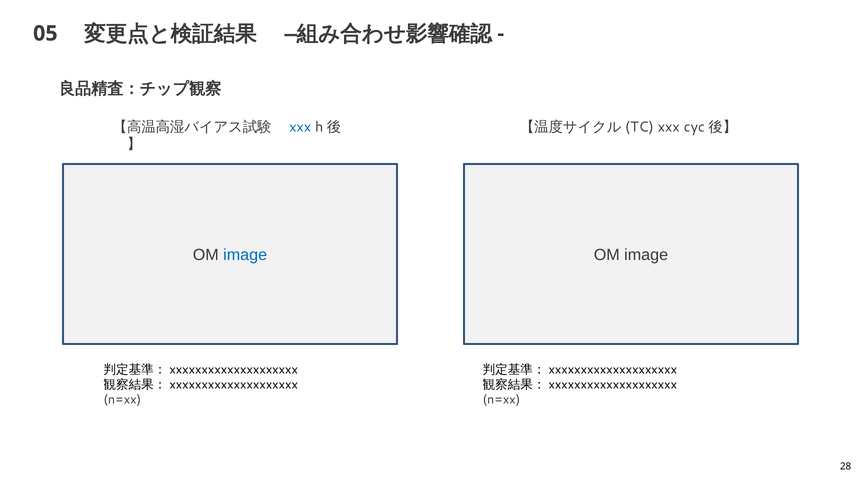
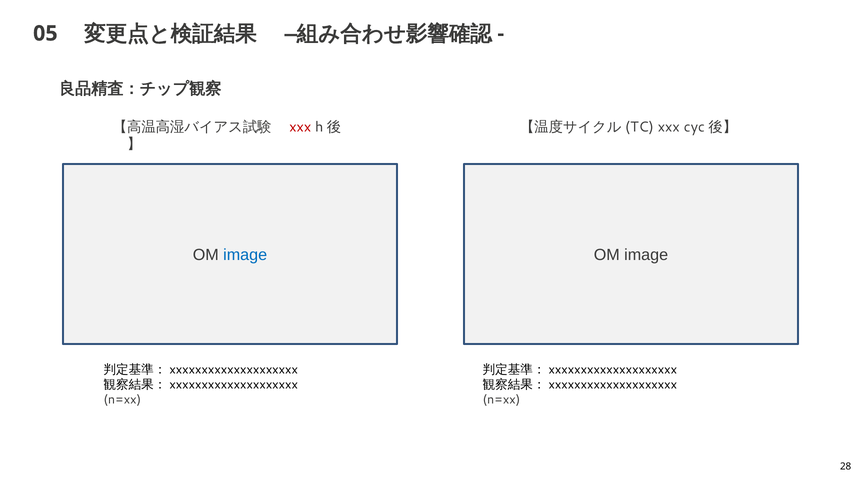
xxx colour: blue -> red (300, 127)
